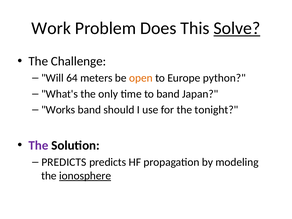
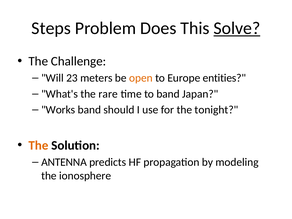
Work: Work -> Steps (51, 28)
64: 64 -> 23 (72, 78)
python: python -> entities (224, 78)
only: only -> rare (108, 94)
The colour: purple -> orange (38, 145)
PREDICTS: PREDICTS -> ANTENNA (64, 162)
ionosphere underline: present -> none (85, 176)
